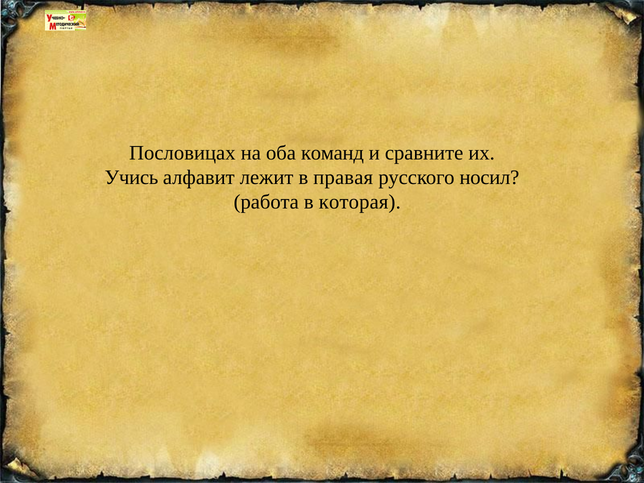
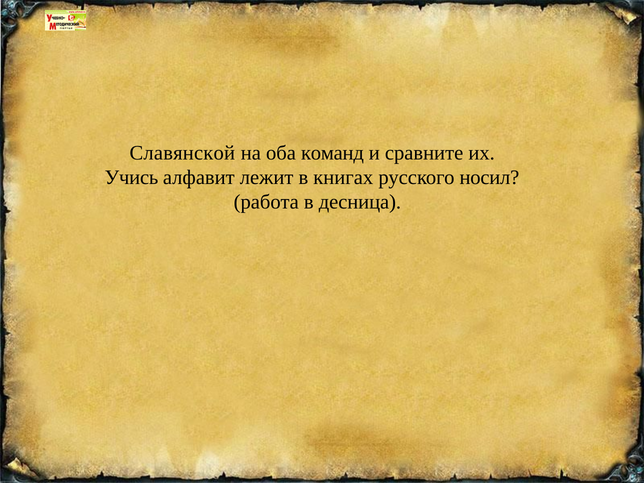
Пословицах: Пословицах -> Славянской (182, 153)
правая: правая -> книгах (343, 178)
которая: которая -> десница (360, 202)
